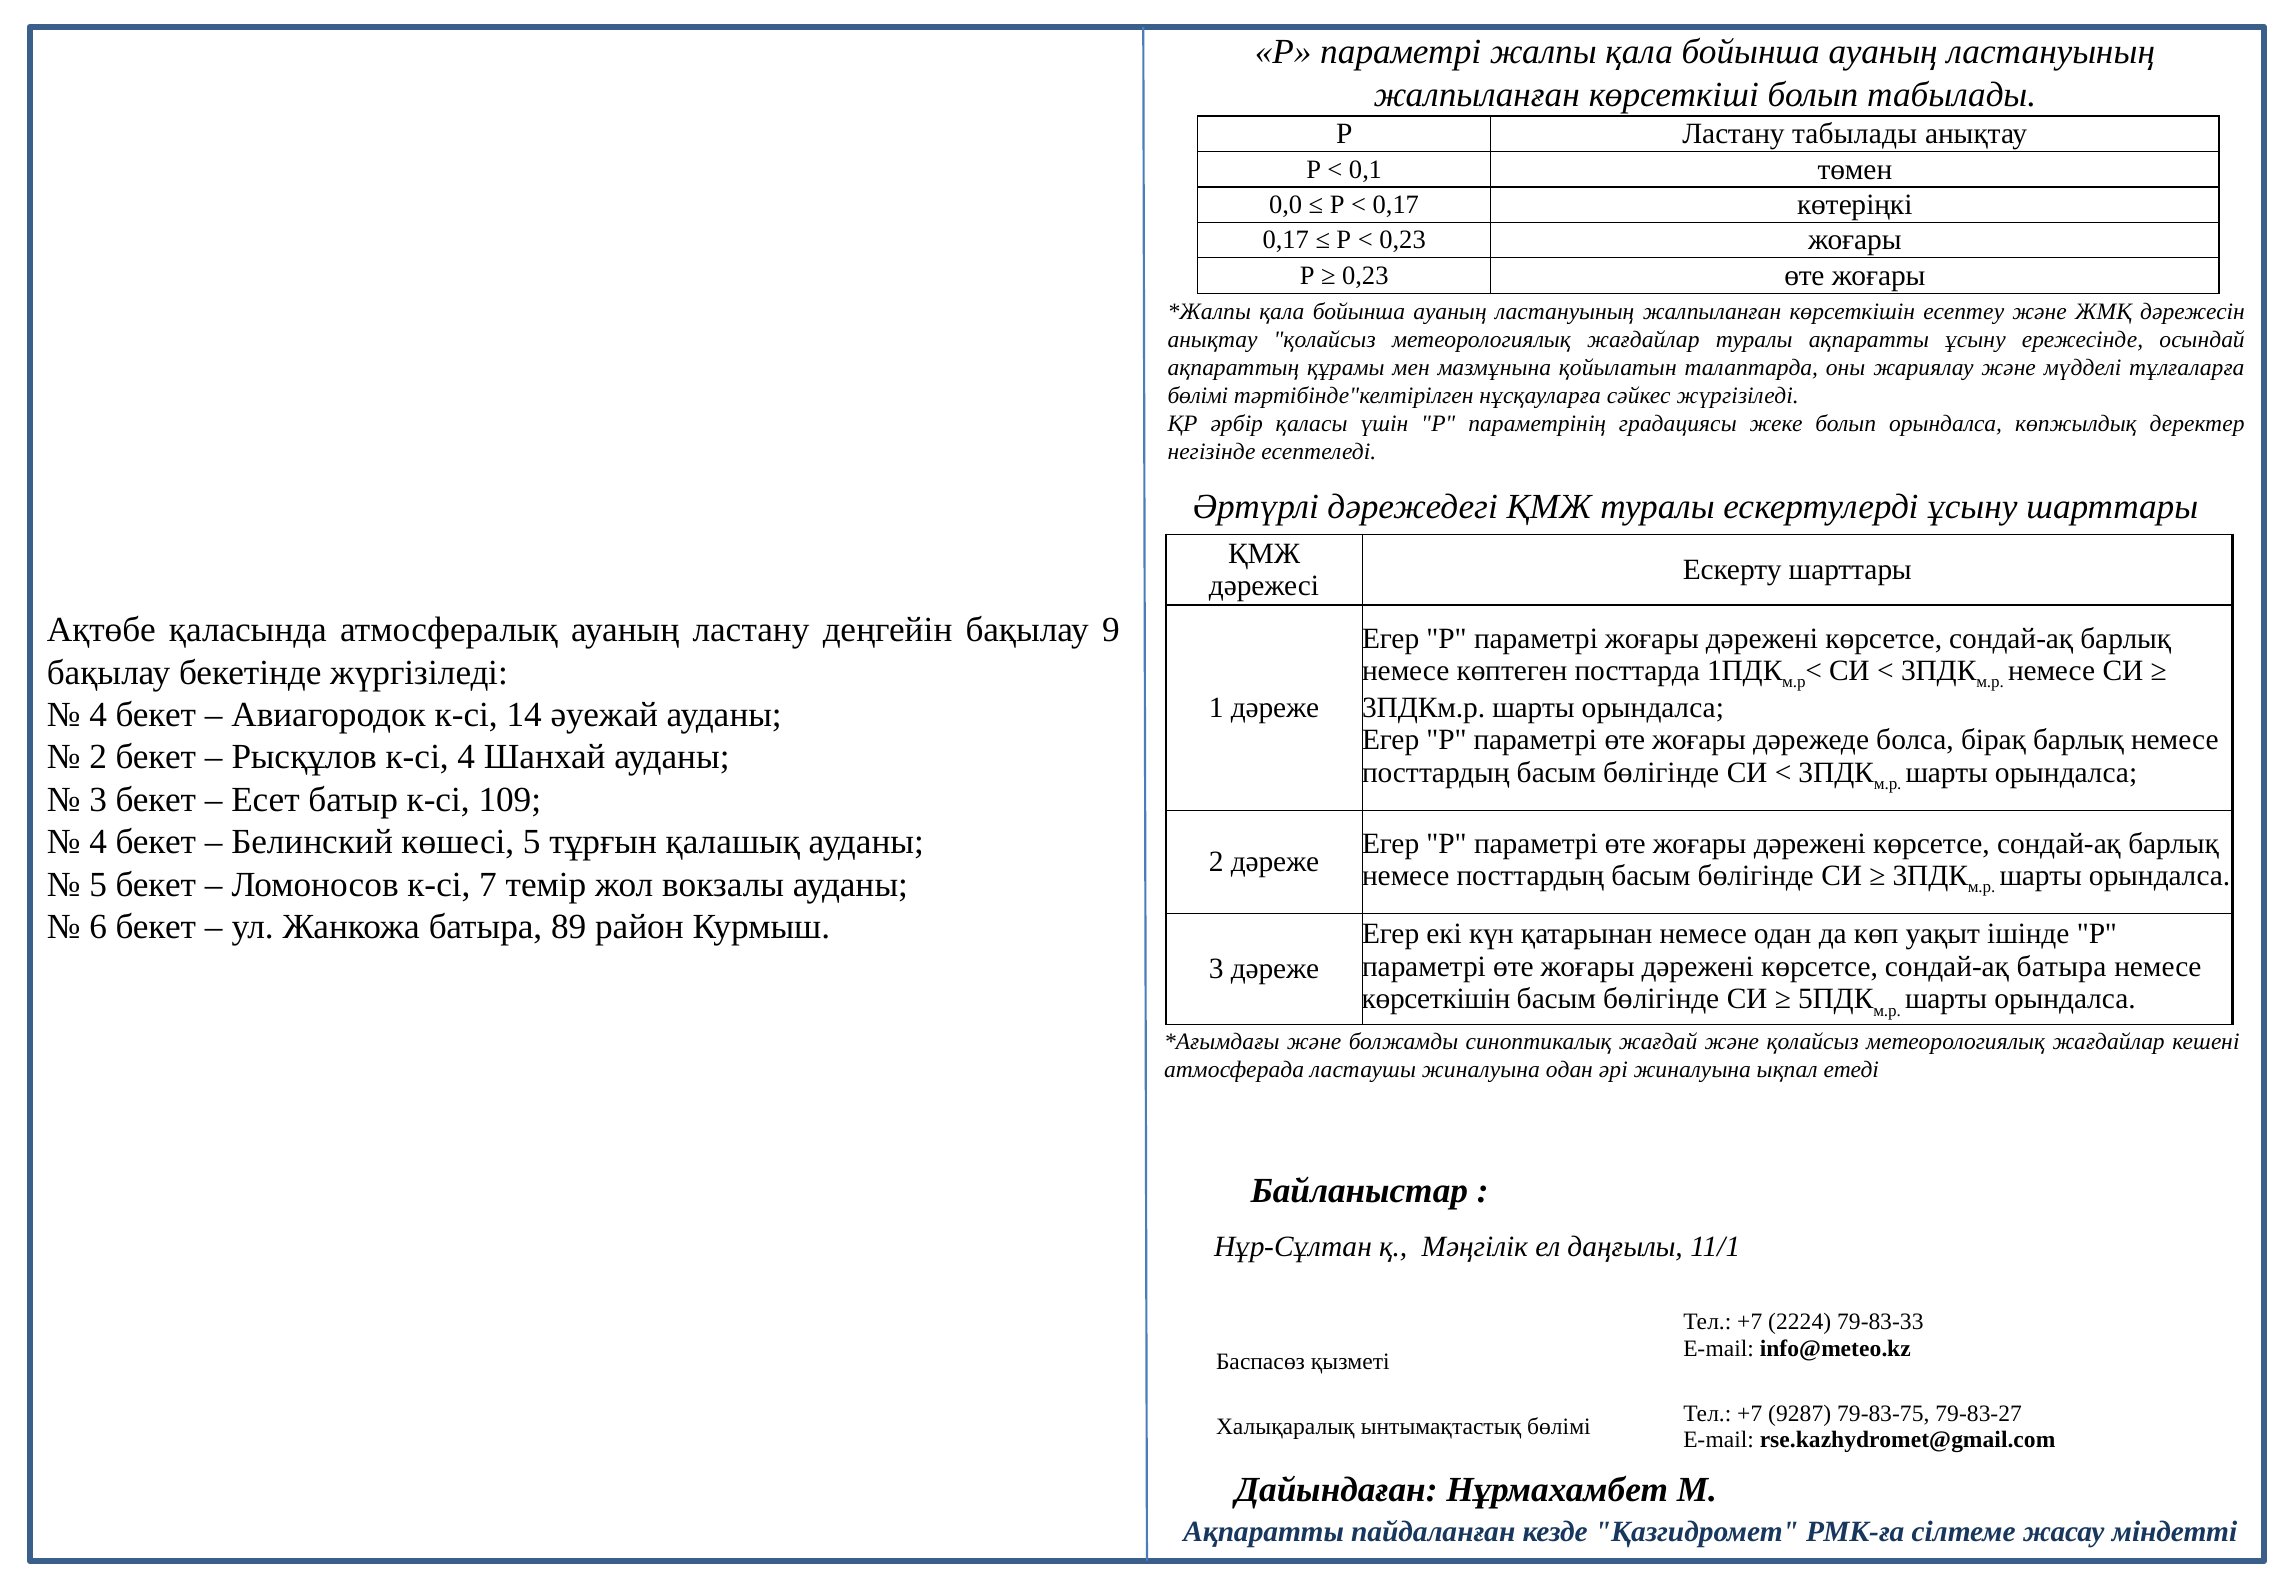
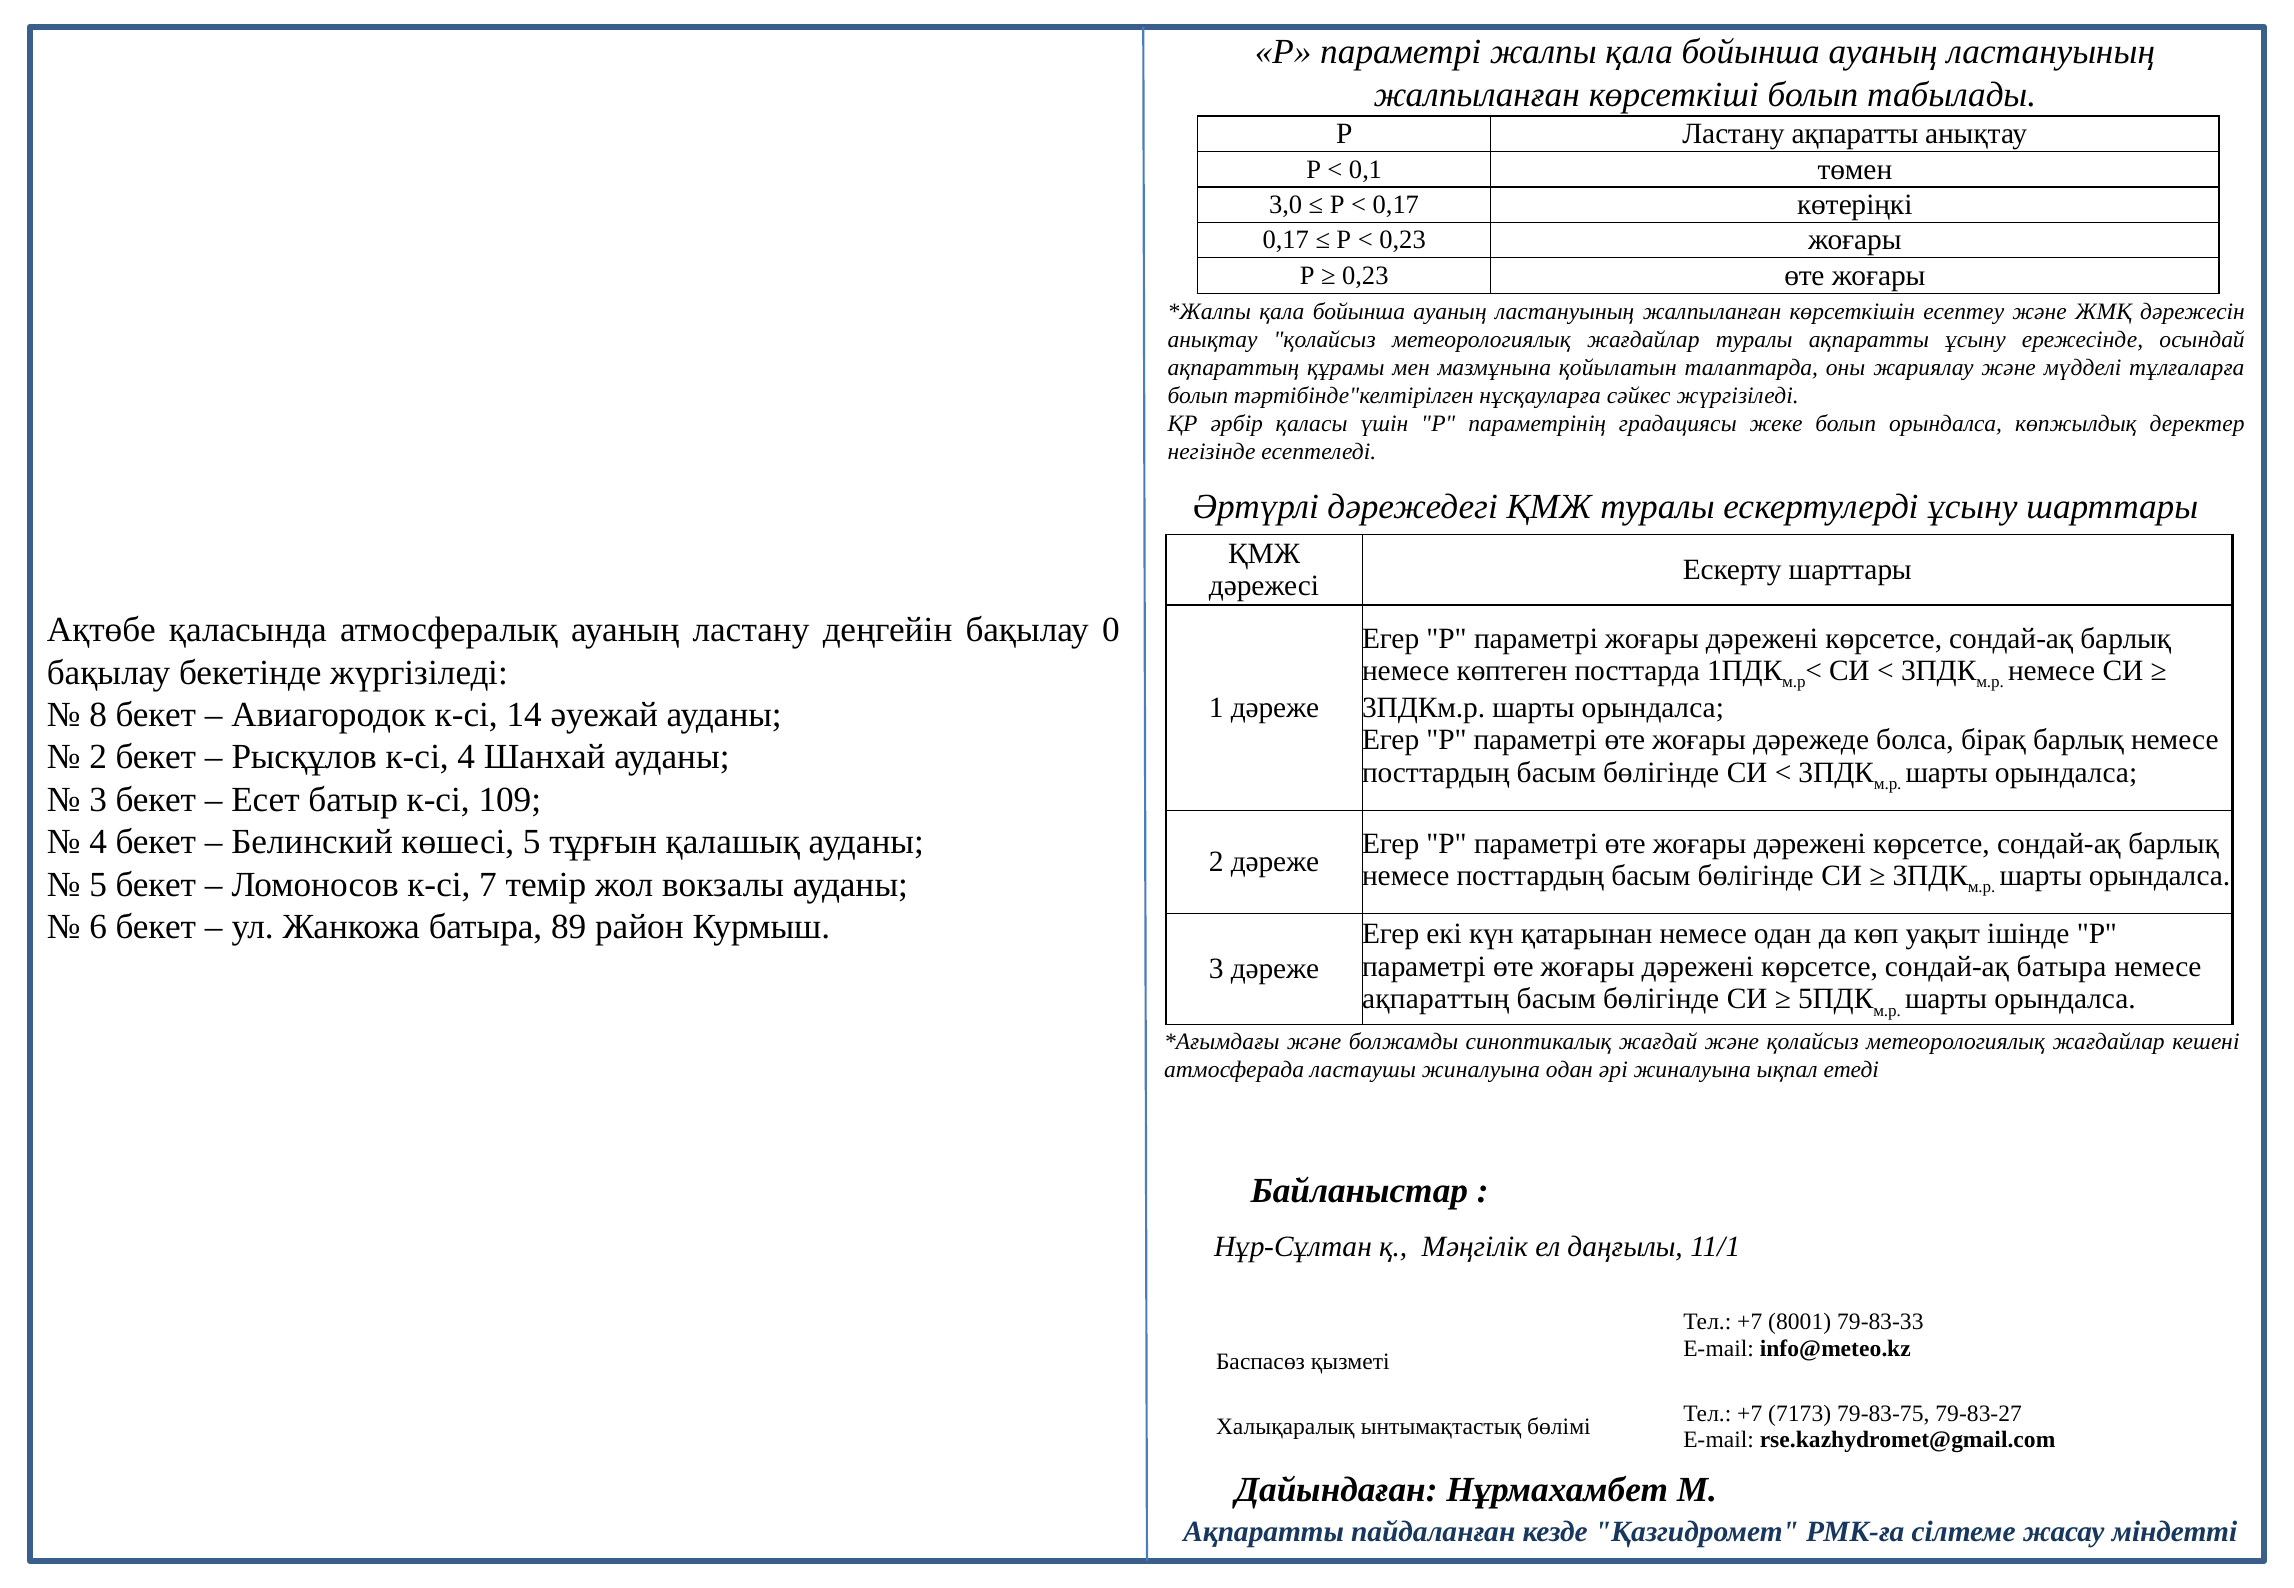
Ластану табылады: табылады -> ақпаратты (1855, 134)
0,0: 0,0 -> 3,0 (1286, 205)
бөлімі: бөлімі -> болып (1198, 396)
9: 9 -> 0 (1111, 630)
4: 4 -> 8 (98, 715)
көрсеткішін: көрсеткішін -> ақпараттың (1436, 999)
2224: 2224 -> 8001 (1800, 1322)
9287: 9287 -> 7173 (1800, 1414)
